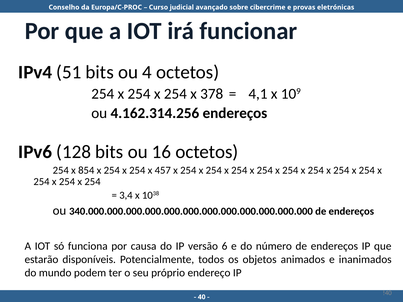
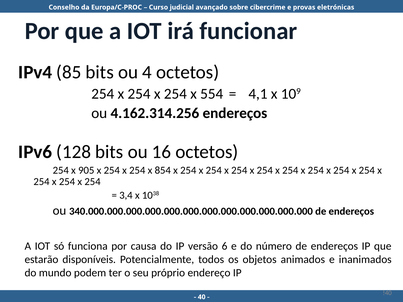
51: 51 -> 85 (69, 72)
378: 378 -> 554 (212, 94)
854: 854 -> 905 (86, 170)
457: 457 -> 854 (163, 170)
